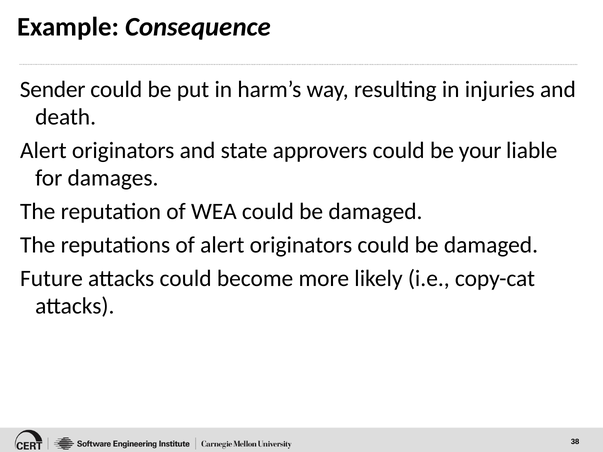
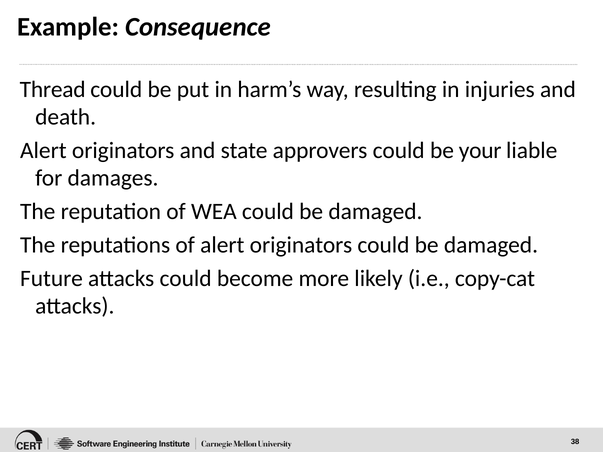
Sender: Sender -> Thread (53, 90)
